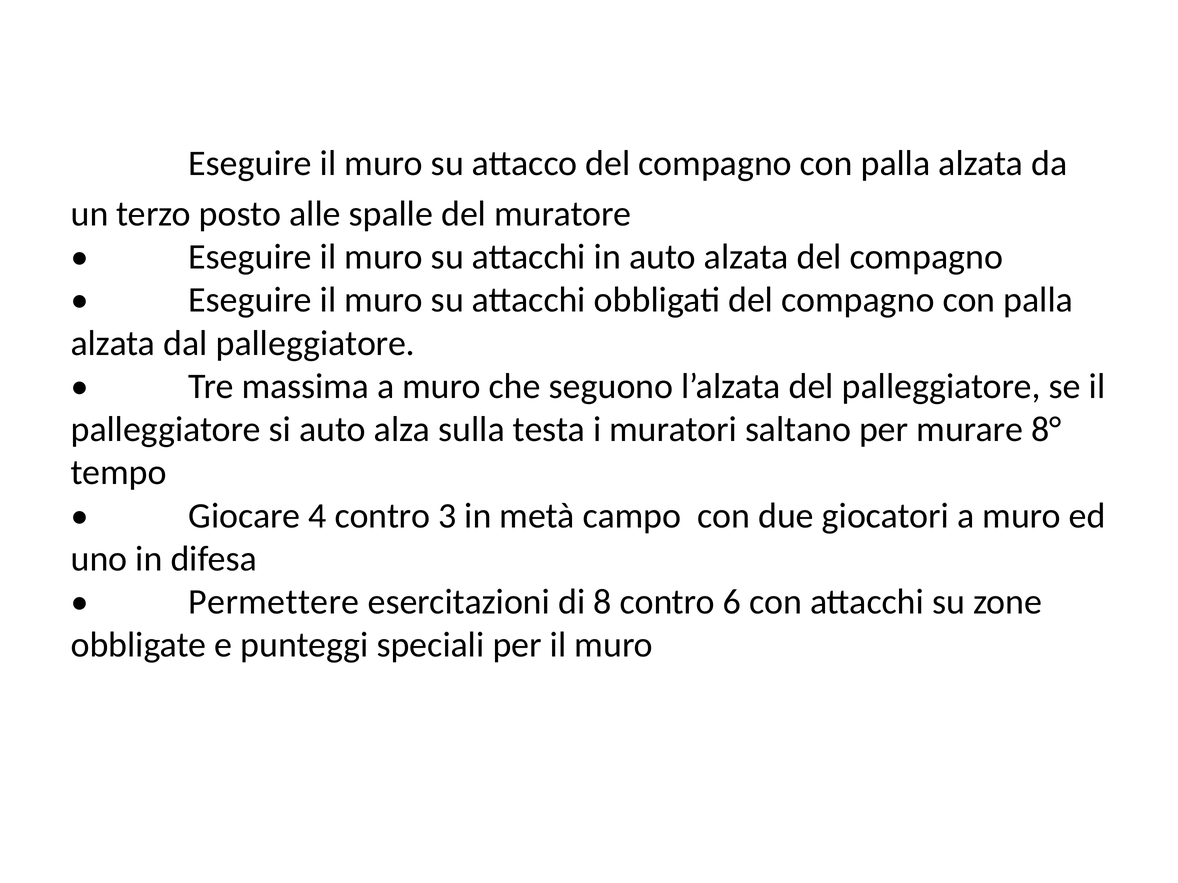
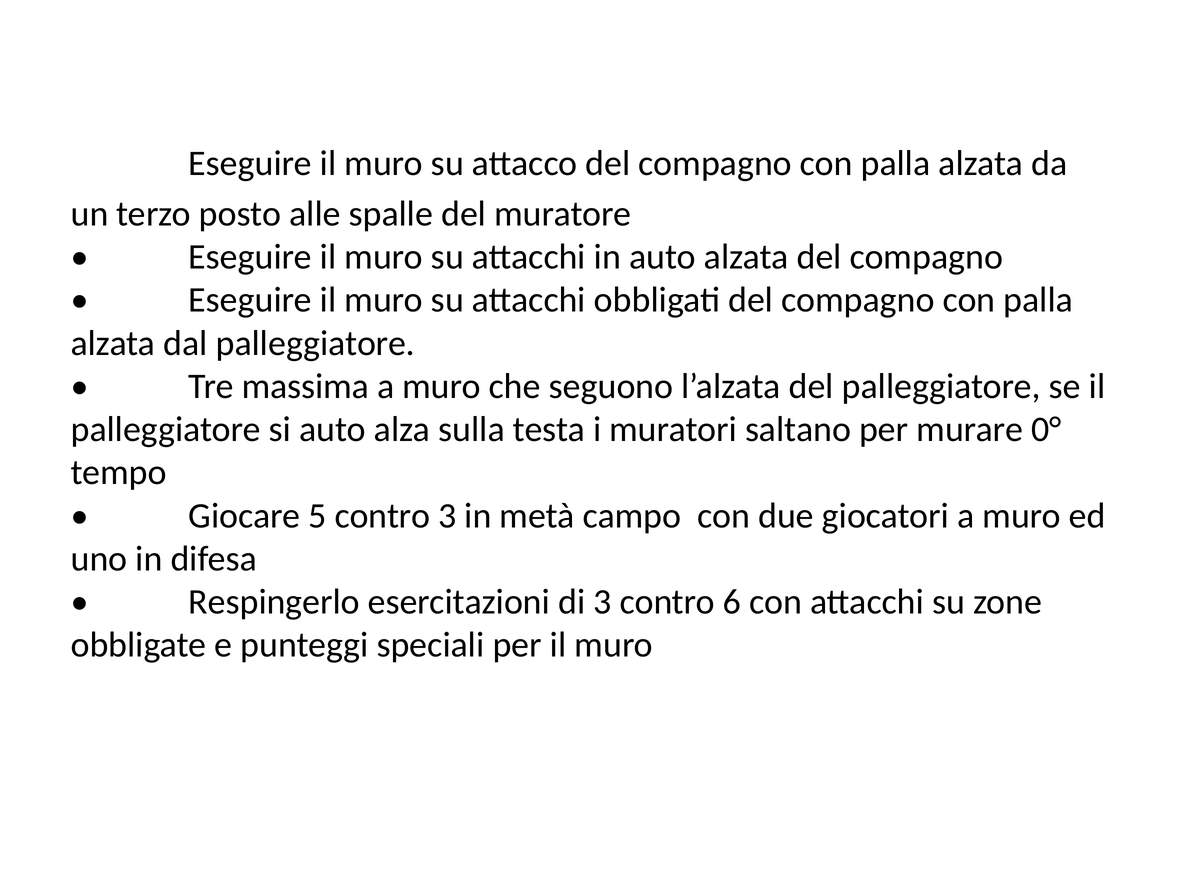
8°: 8° -> 0° (1046, 430)
4: 4 -> 5 (317, 516)
Permettere: Permettere -> Respingerlo (274, 602)
di 8: 8 -> 3 (602, 602)
